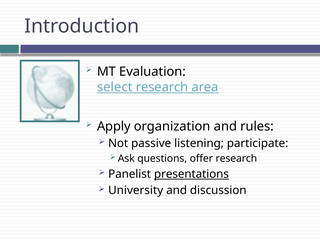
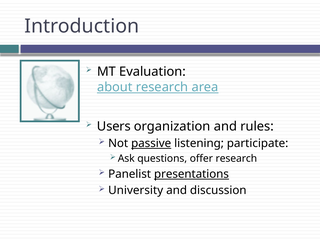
select: select -> about (115, 87)
Apply: Apply -> Users (114, 126)
passive underline: none -> present (151, 143)
